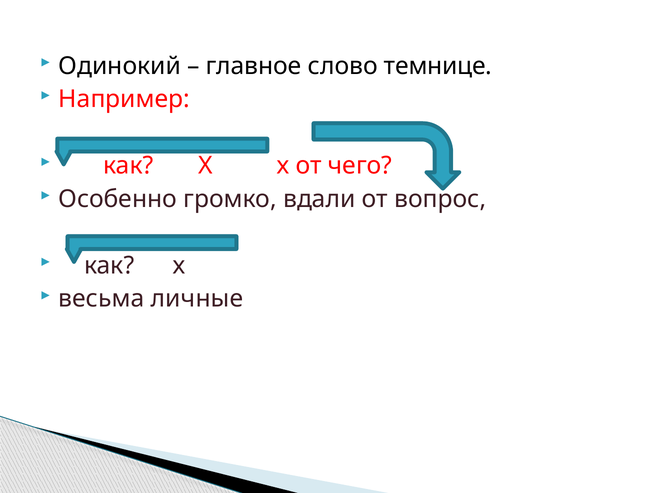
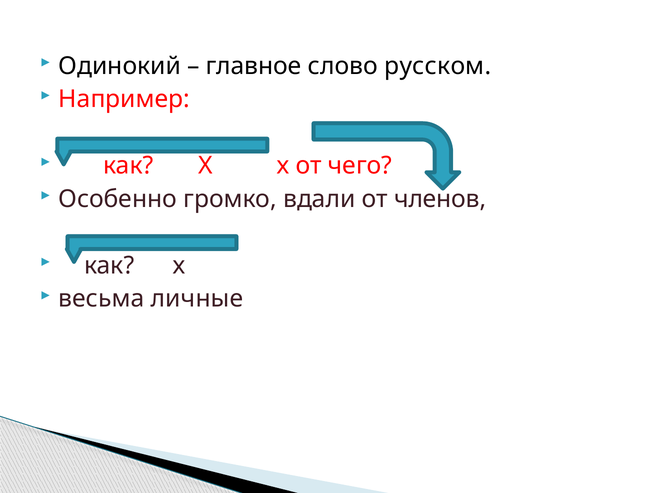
темнице: темнице -> русском (438, 66)
вопрос: вопрос -> членов (440, 199)
